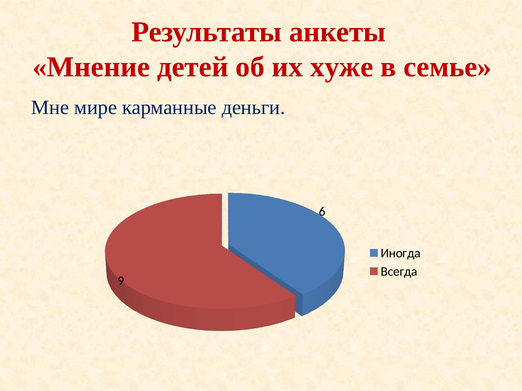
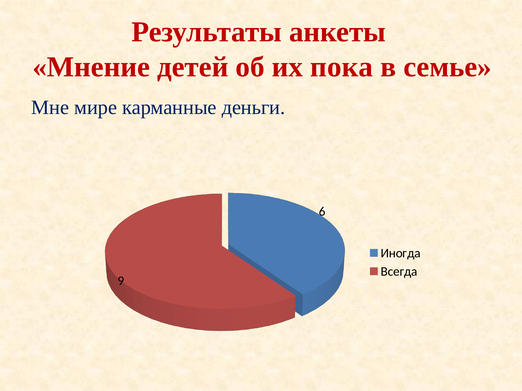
хуже: хуже -> пока (342, 67)
